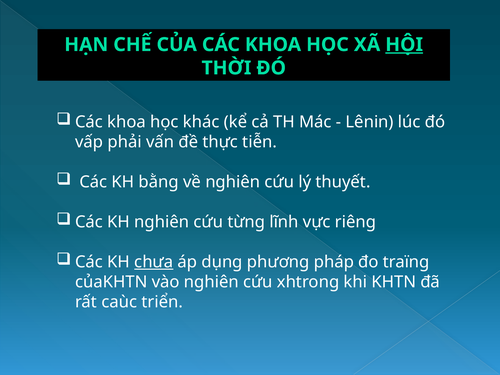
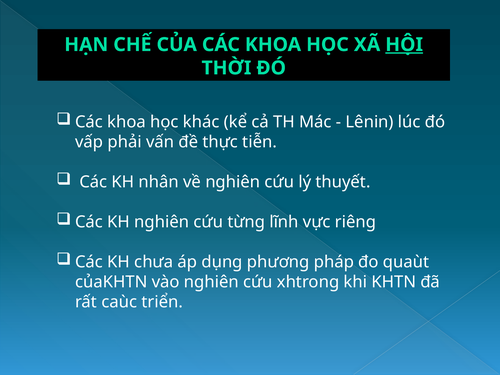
bằng: bằng -> nhân (159, 182)
chưa underline: present -> none (154, 262)
traïng: traïng -> quaùt (406, 262)
